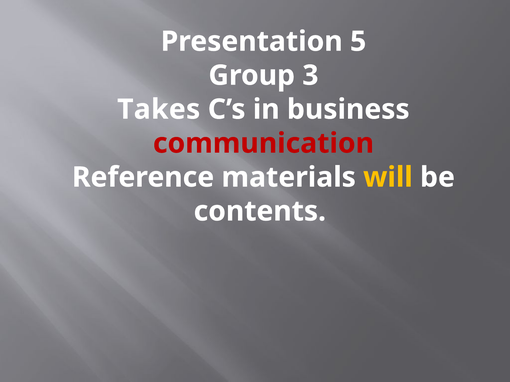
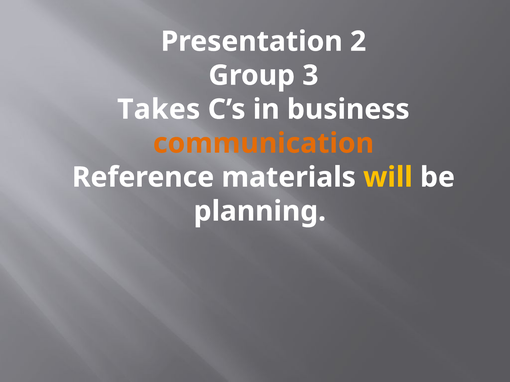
5: 5 -> 2 (358, 42)
communication colour: red -> orange (263, 144)
contents: contents -> planning (260, 211)
